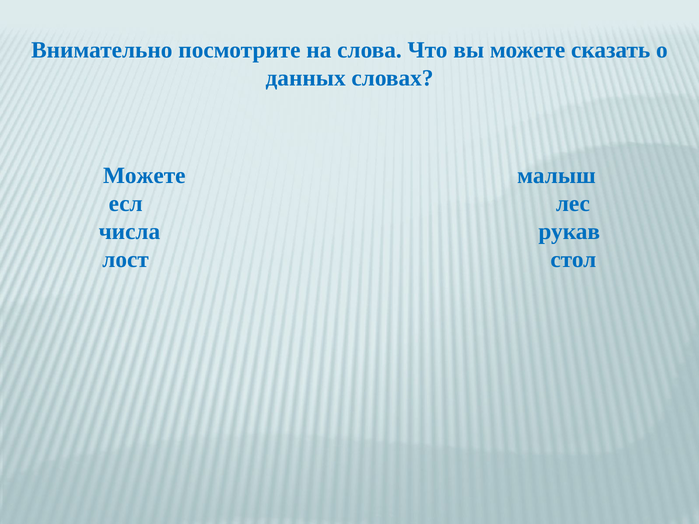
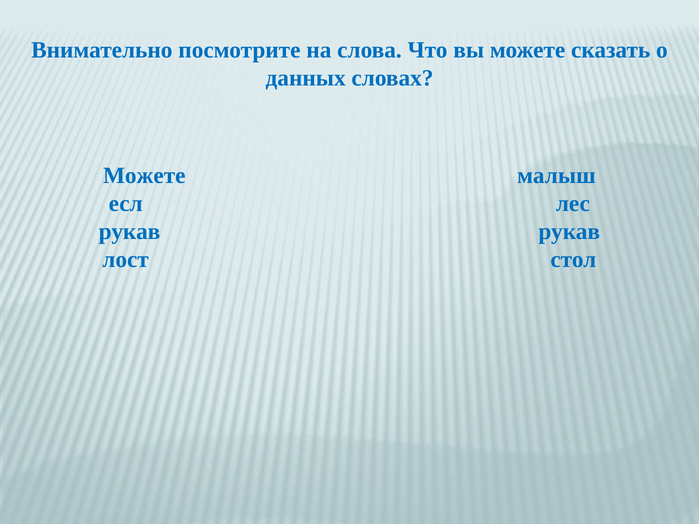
числа: числа -> рукав (129, 232)
